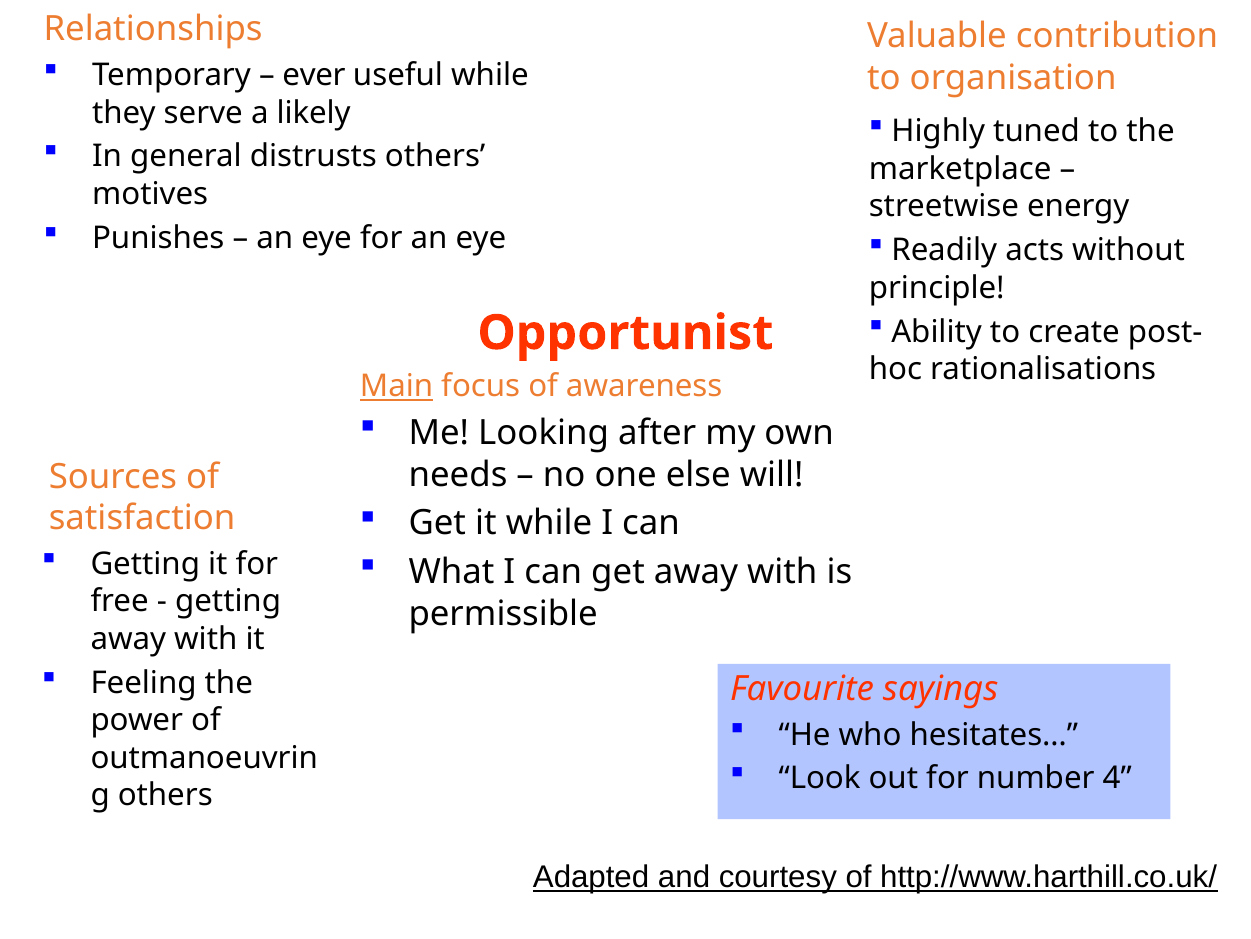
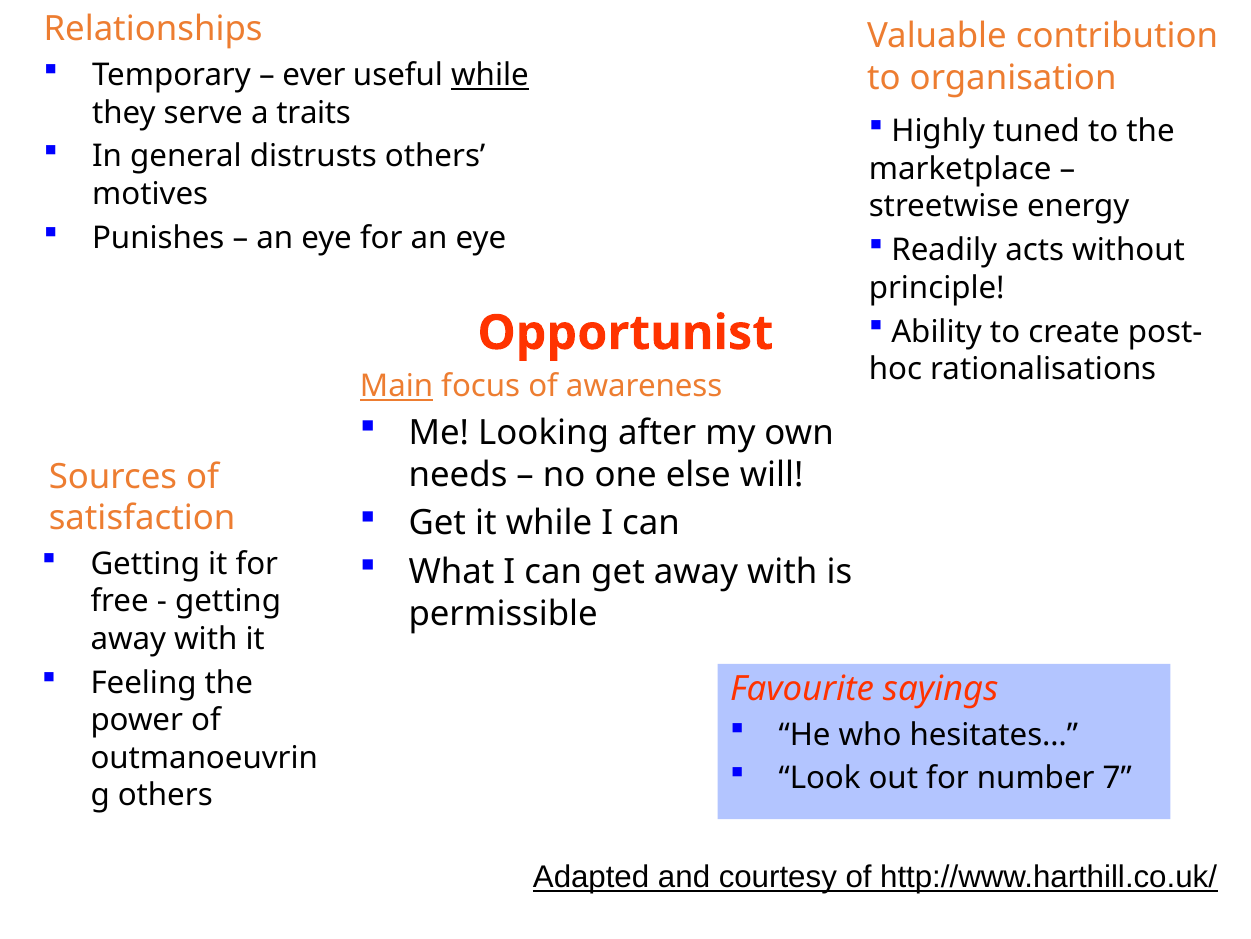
while underline: none -> present (490, 75)
likely: likely -> traits (314, 113)
4: 4 -> 7 (1117, 778)
